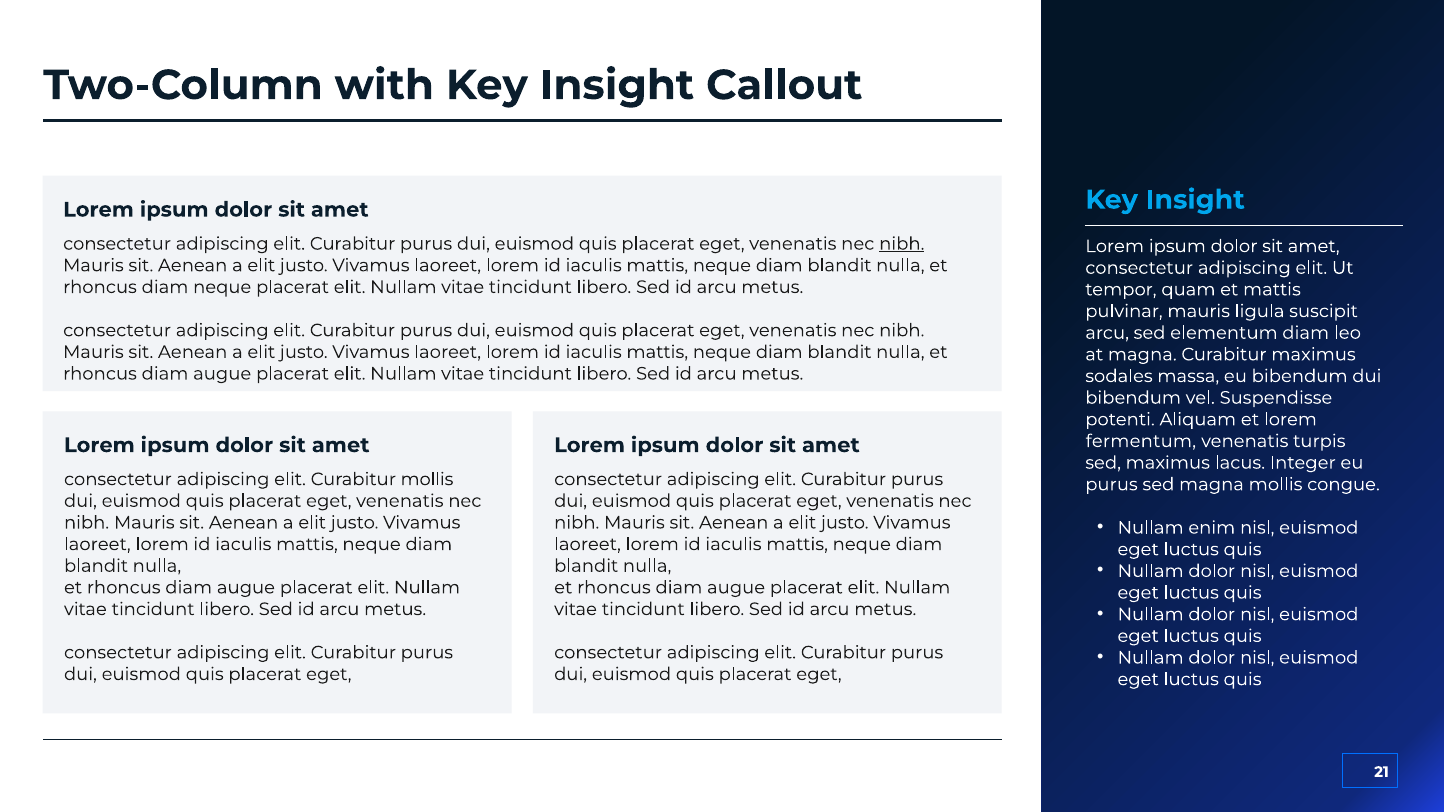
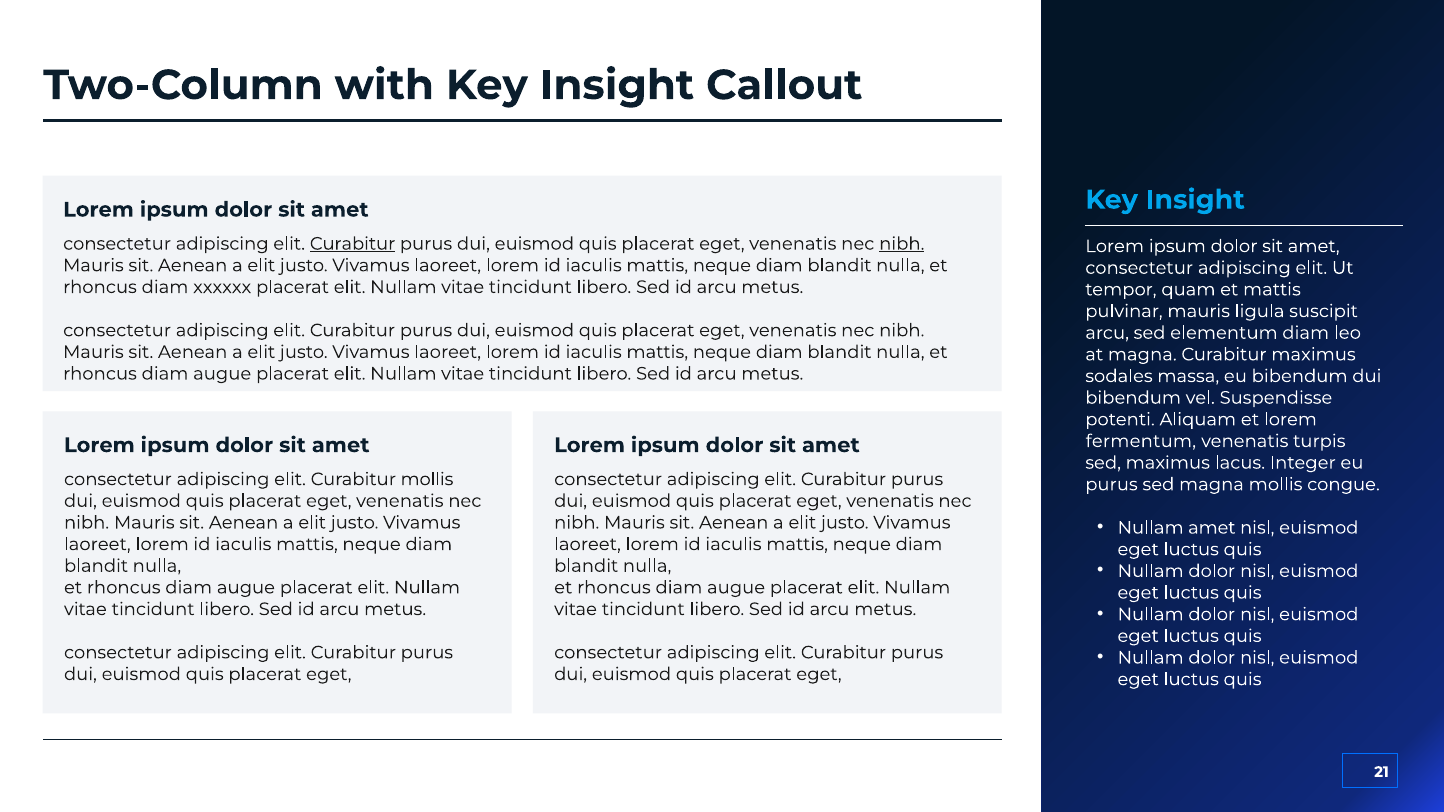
Curabitur underline: none -> present (353, 244)
diam neque: neque -> xxxxxx (222, 287)
Nullam enim: enim -> amet (1212, 528)
